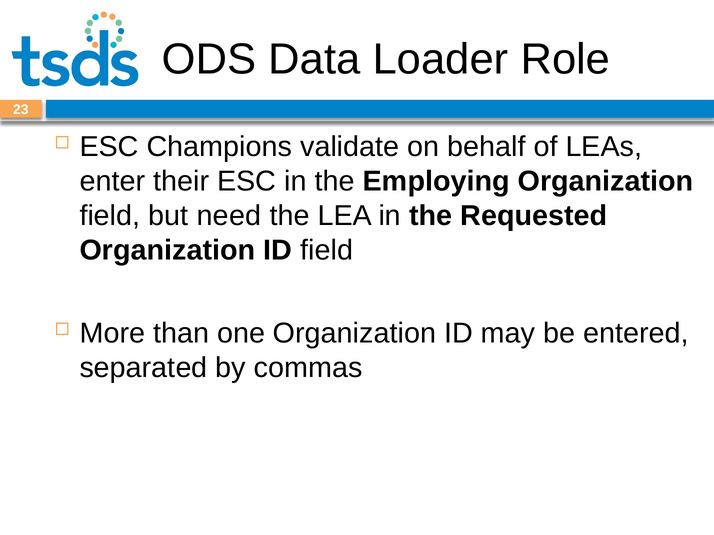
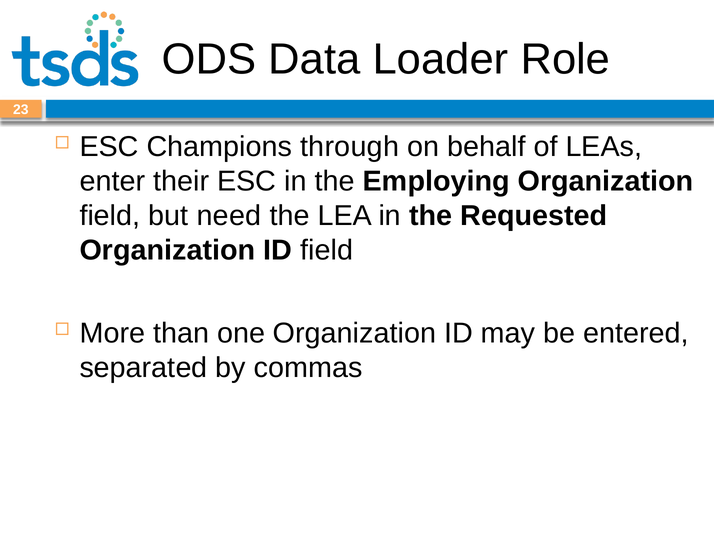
validate: validate -> through (350, 147)
